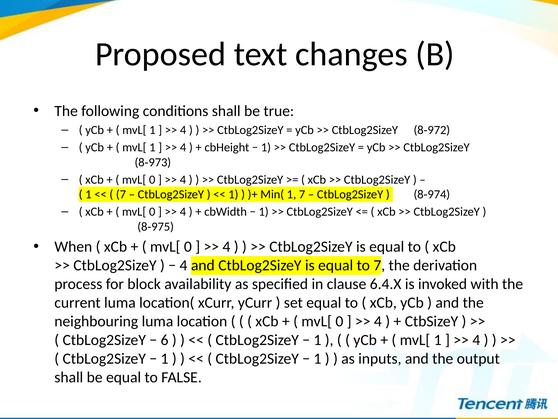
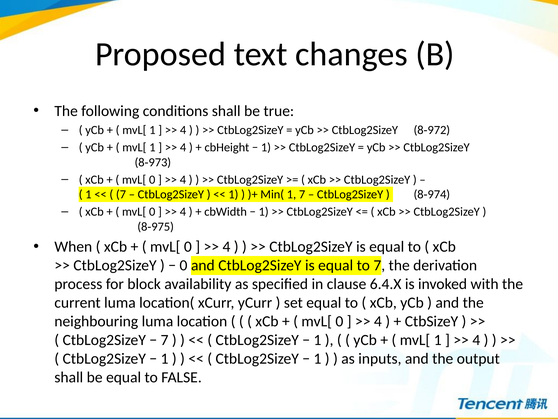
4: 4 -> 0 (183, 265)
6: 6 -> 7 (165, 340)
